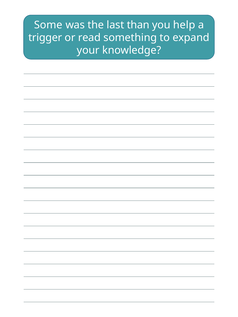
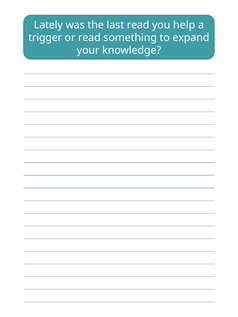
Some: Some -> Lately (48, 25)
last than: than -> read (138, 25)
